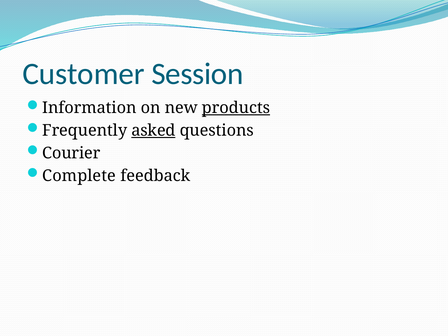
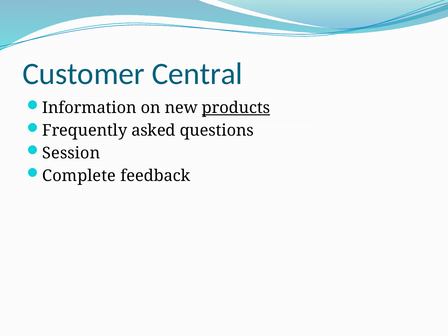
Session: Session -> Central (197, 74)
asked underline: present -> none (153, 130)
Courier: Courier -> Session (71, 153)
